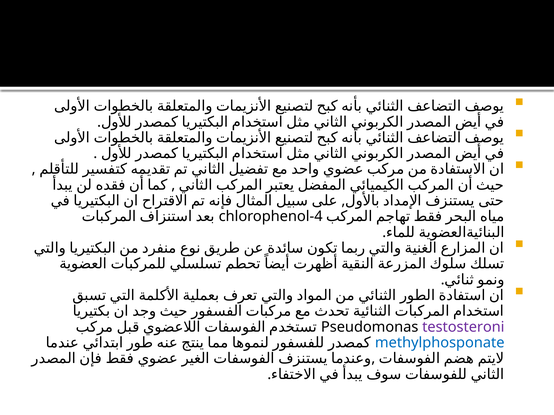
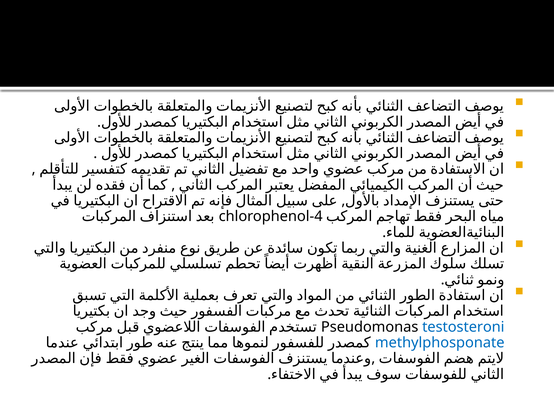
testosteroni colour: purple -> blue (463, 327)
